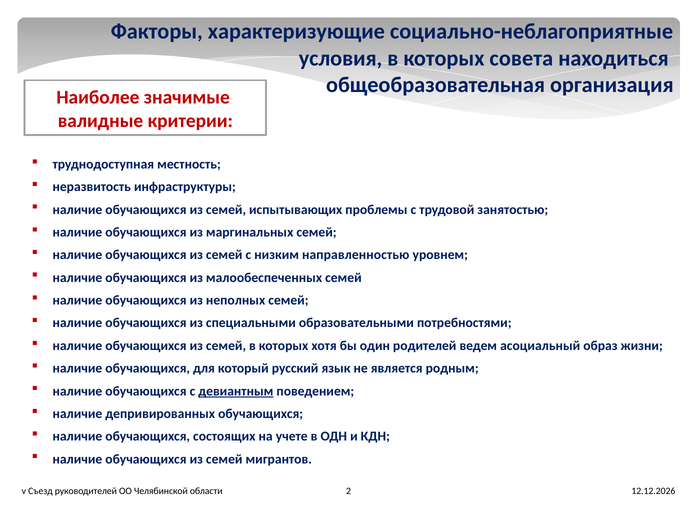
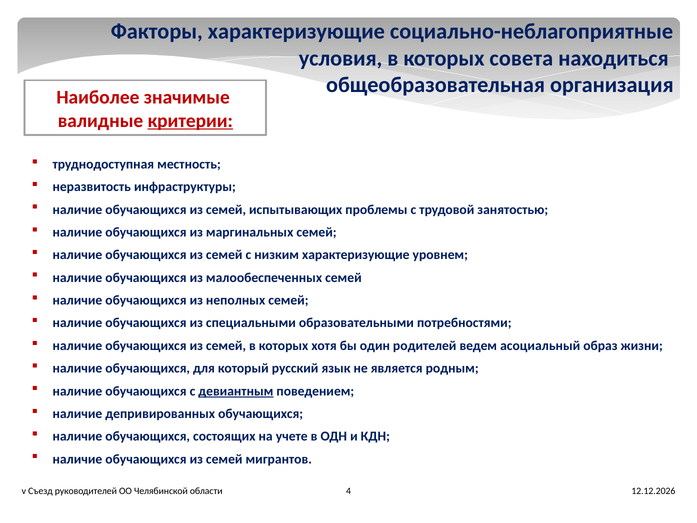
критерии underline: none -> present (190, 121)
низким направленностью: направленностью -> характеризующие (356, 255)
2: 2 -> 4 (348, 491)
